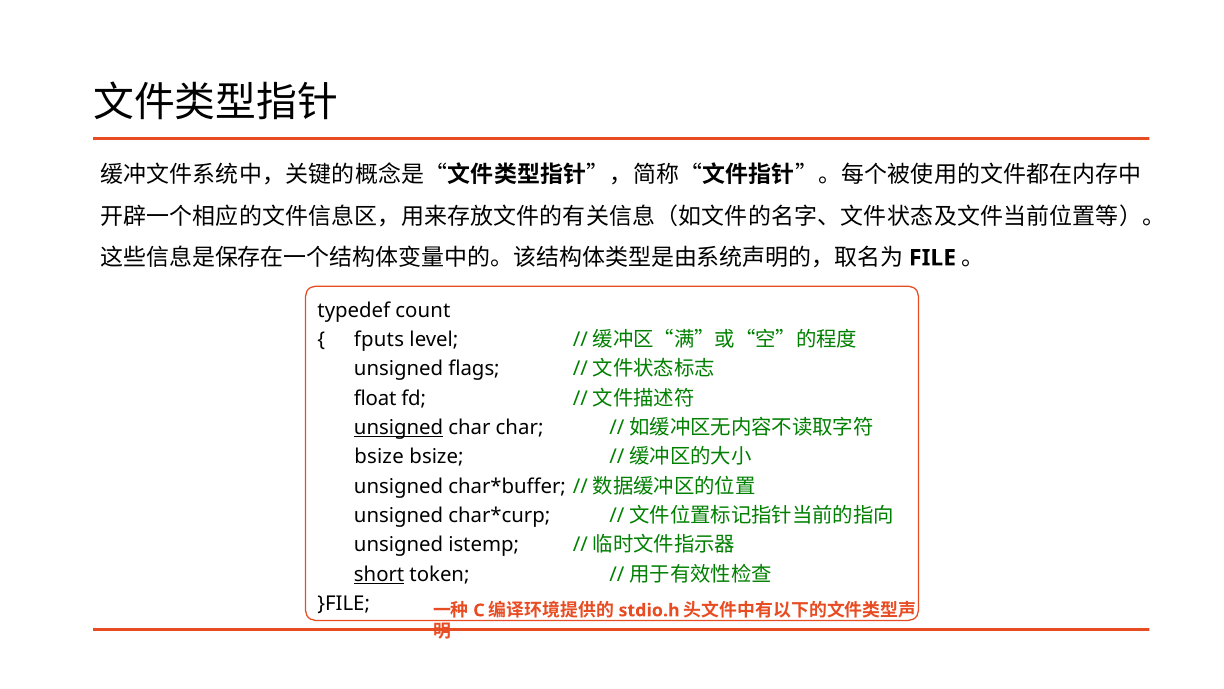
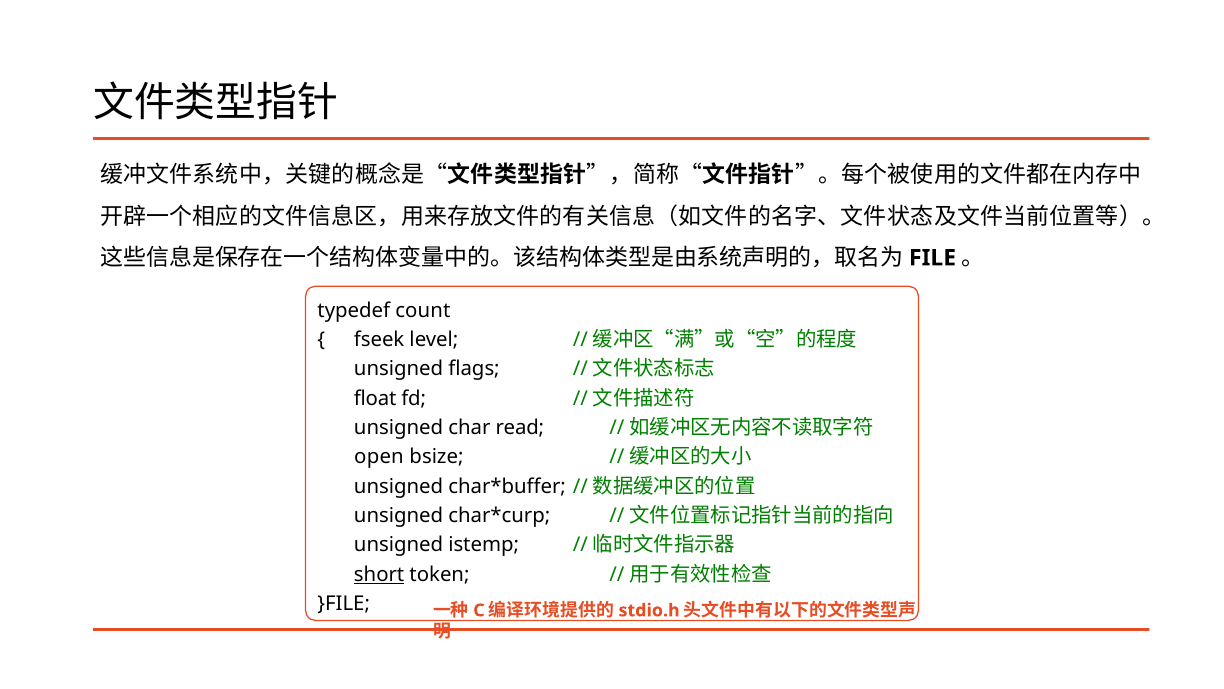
fputs: fputs -> fseek (379, 339)
unsigned underline: present -> none (399, 427)
char char: char -> read (520, 427)
bsize: bsize -> open (379, 457)
